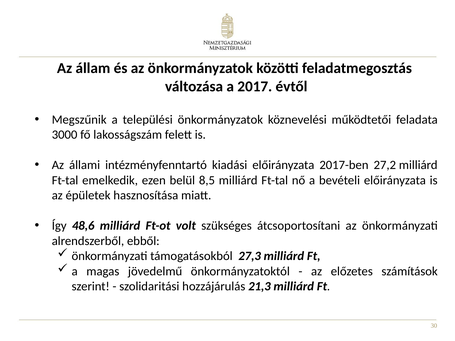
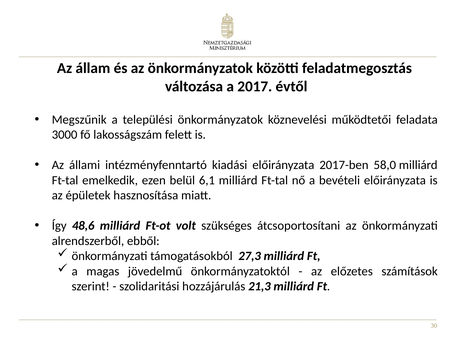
27,2: 27,2 -> 58,0 (385, 165)
8,5: 8,5 -> 6,1 (207, 180)
